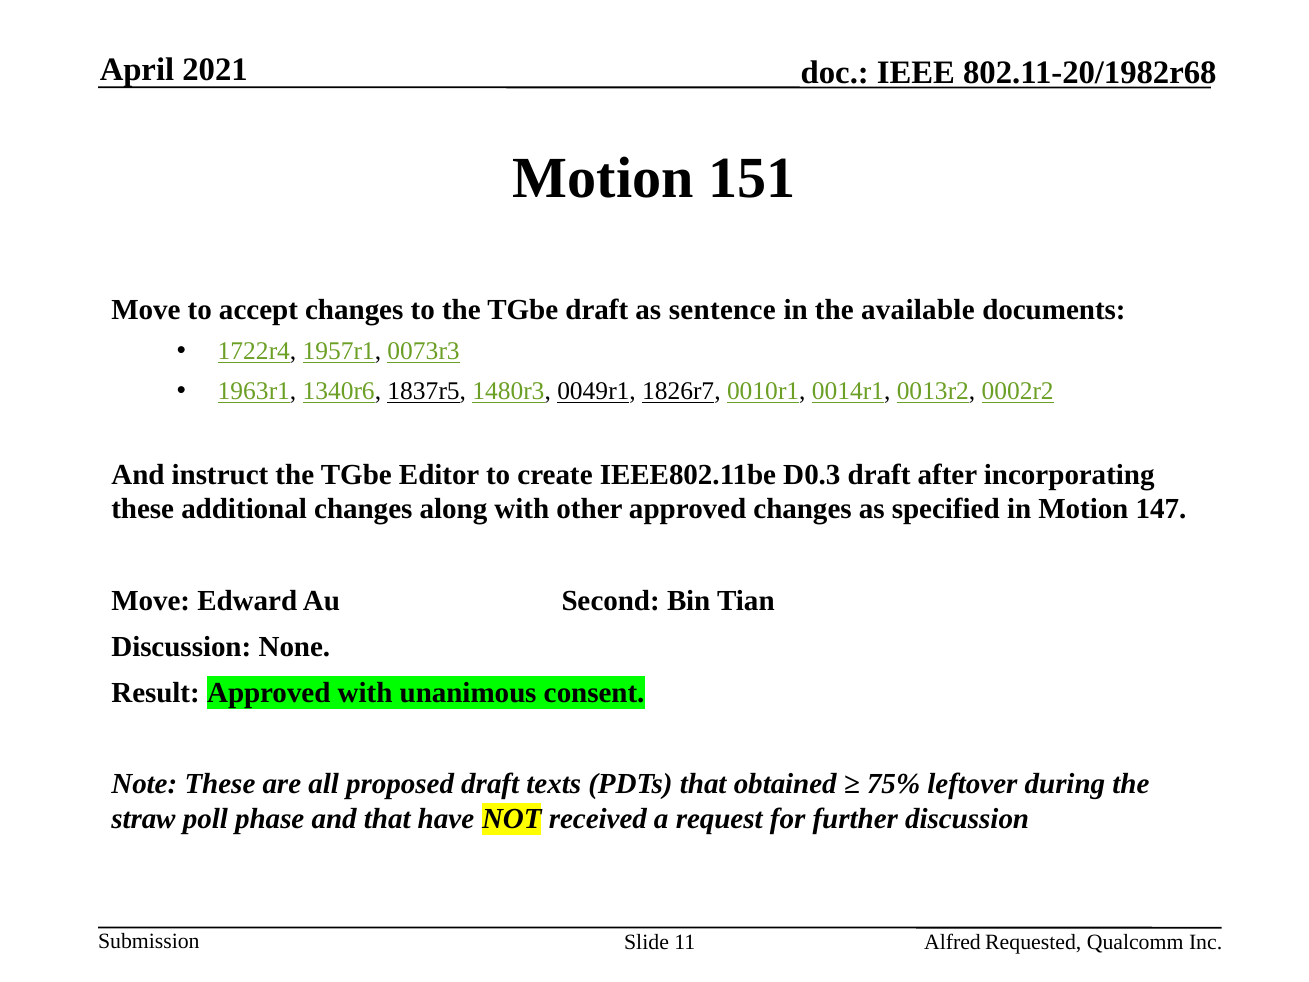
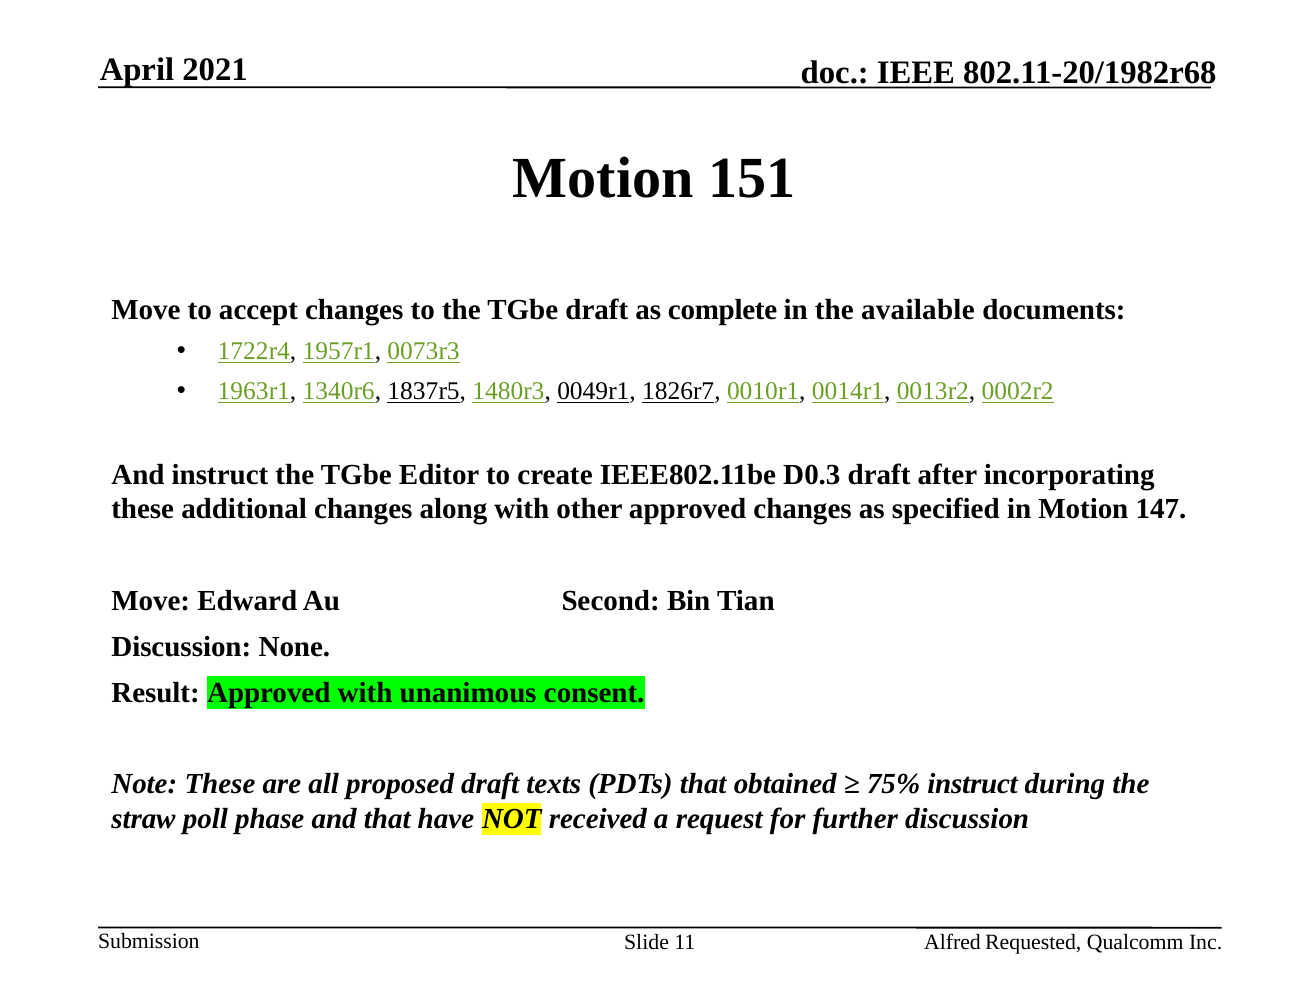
sentence: sentence -> complete (723, 310)
75% leftover: leftover -> instruct (973, 784)
